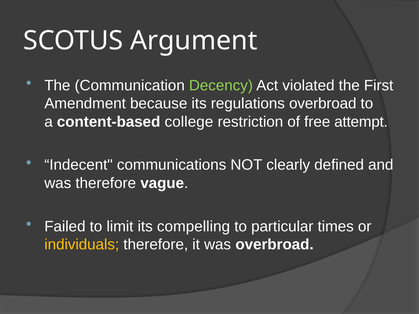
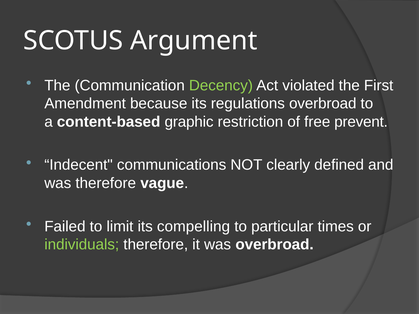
college: college -> graphic (189, 122)
attempt: attempt -> prevent (361, 122)
individuals colour: yellow -> light green (82, 245)
